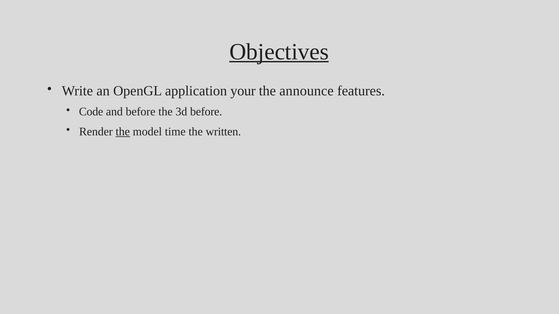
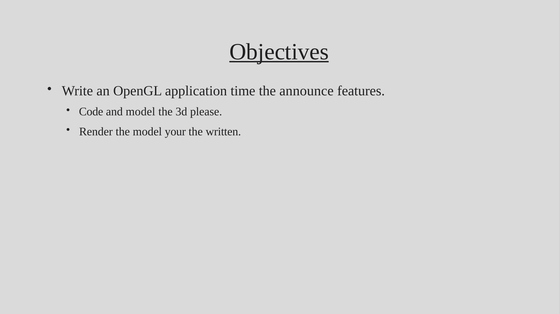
your: your -> time (243, 91)
and before: before -> model (141, 112)
3d before: before -> please (206, 112)
the underline: present -> none (123, 132)
time: time -> your (175, 132)
